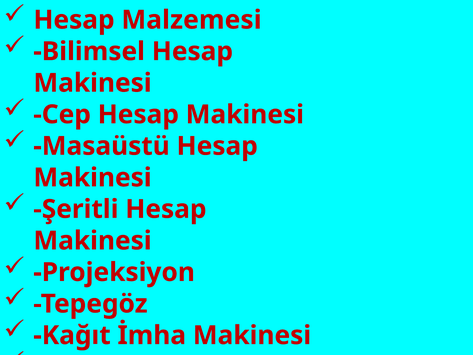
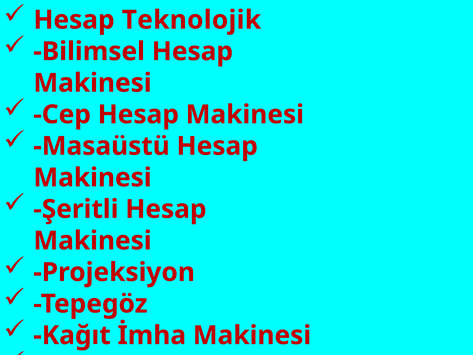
Hesap Malzemesi: Malzemesi -> Teknolojik (191, 20)
